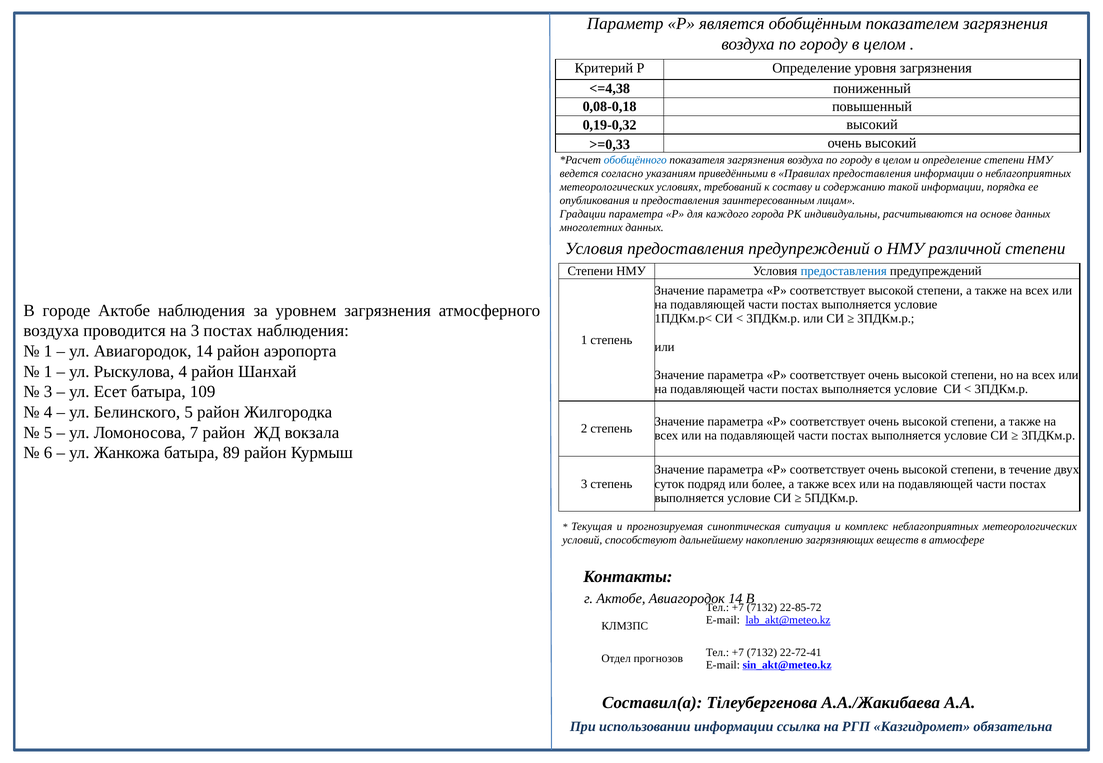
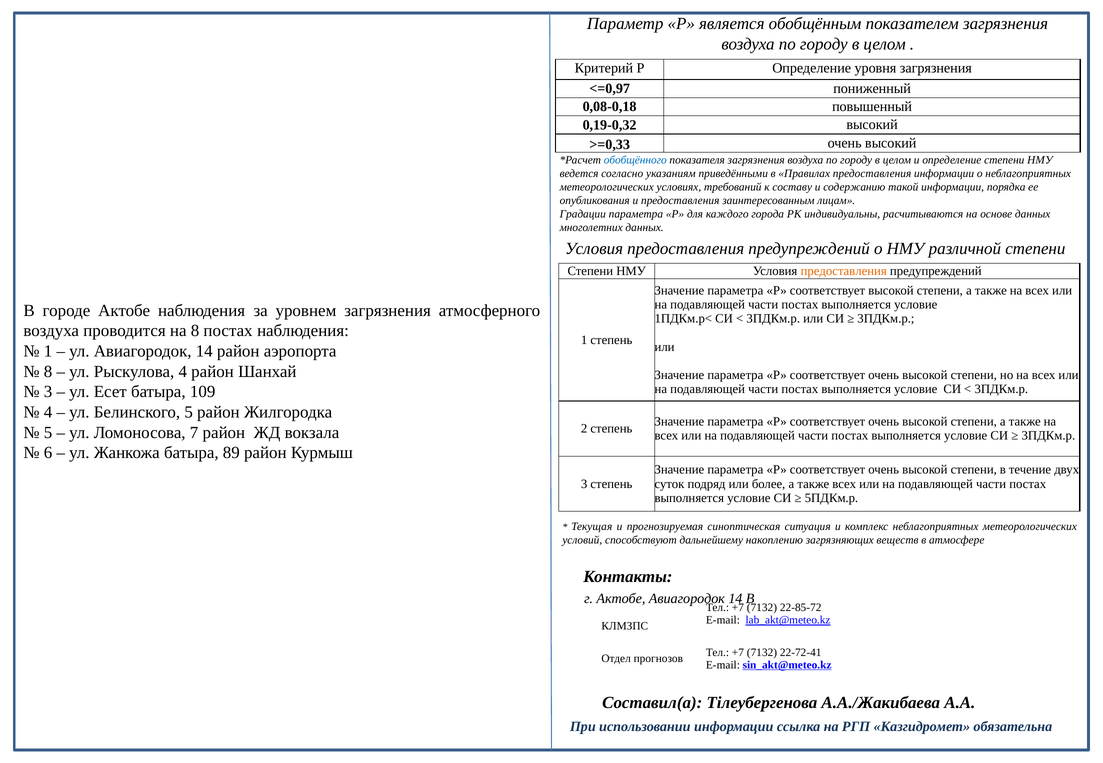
<=4,38: <=4,38 -> <=0,97 (610, 89)
предоставления colour: blue -> orange (844, 271)
на 3: 3 -> 8 (195, 331)
1: 1 -> 8 (48, 372)
